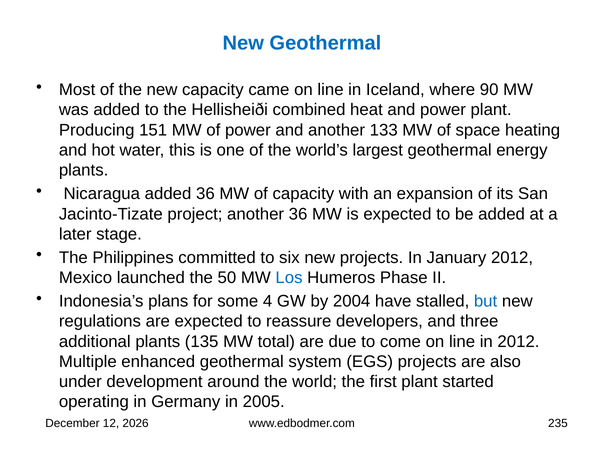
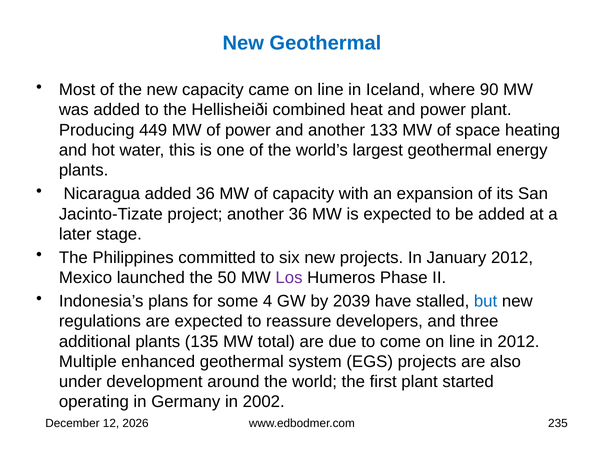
151: 151 -> 449 (153, 130)
Los colour: blue -> purple (289, 278)
2004: 2004 -> 2039 (352, 301)
2005: 2005 -> 2002 (264, 402)
